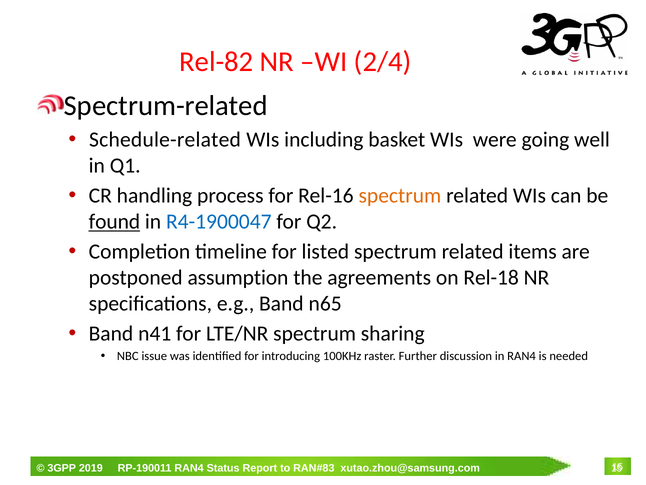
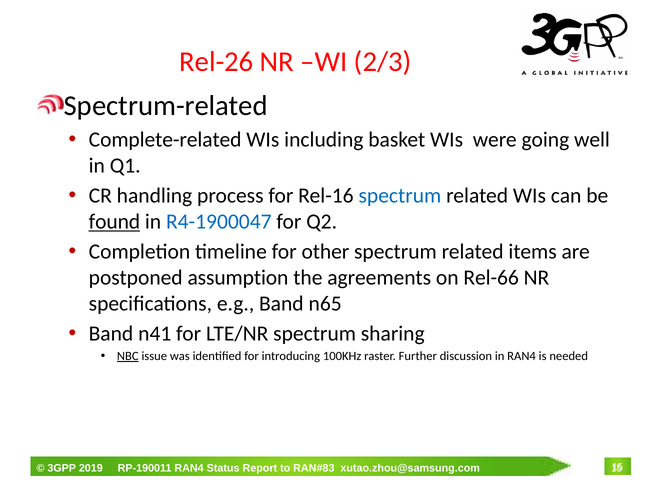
Rel-82: Rel-82 -> Rel-26 (216, 62)
2/4: 2/4 -> 2/3 (383, 62)
Schedule-related: Schedule-related -> Complete-related (165, 140)
spectrum colour: orange -> blue (400, 196)
listed: listed -> other (325, 252)
Rel-18: Rel-18 -> Rel-66 (491, 277)
NBC underline: none -> present (128, 356)
